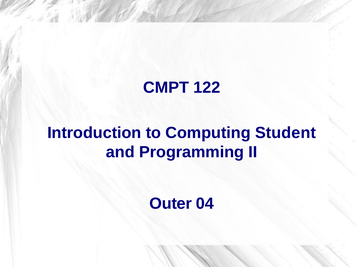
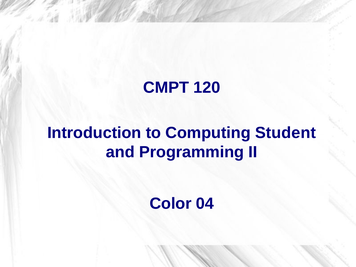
122: 122 -> 120 (207, 88)
Outer: Outer -> Color (171, 203)
